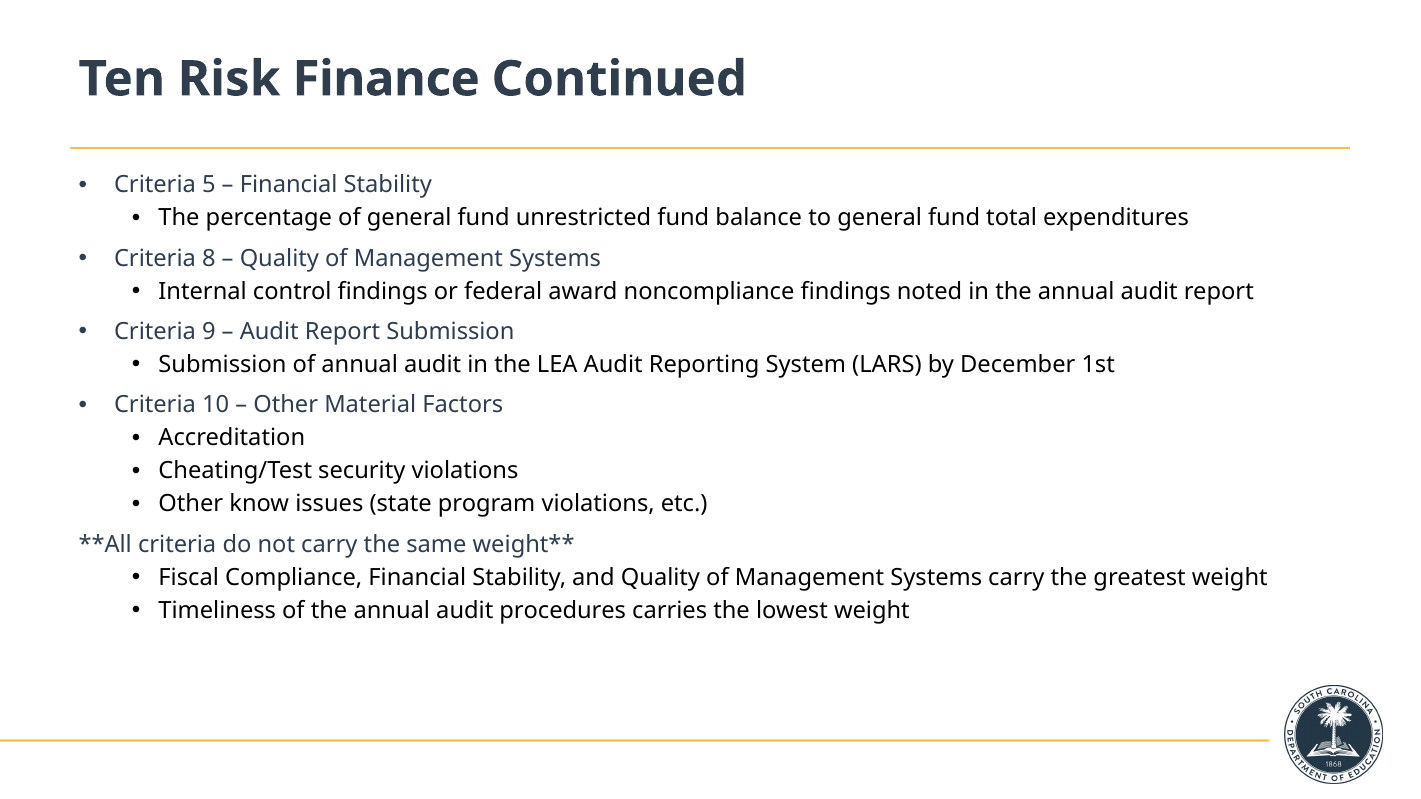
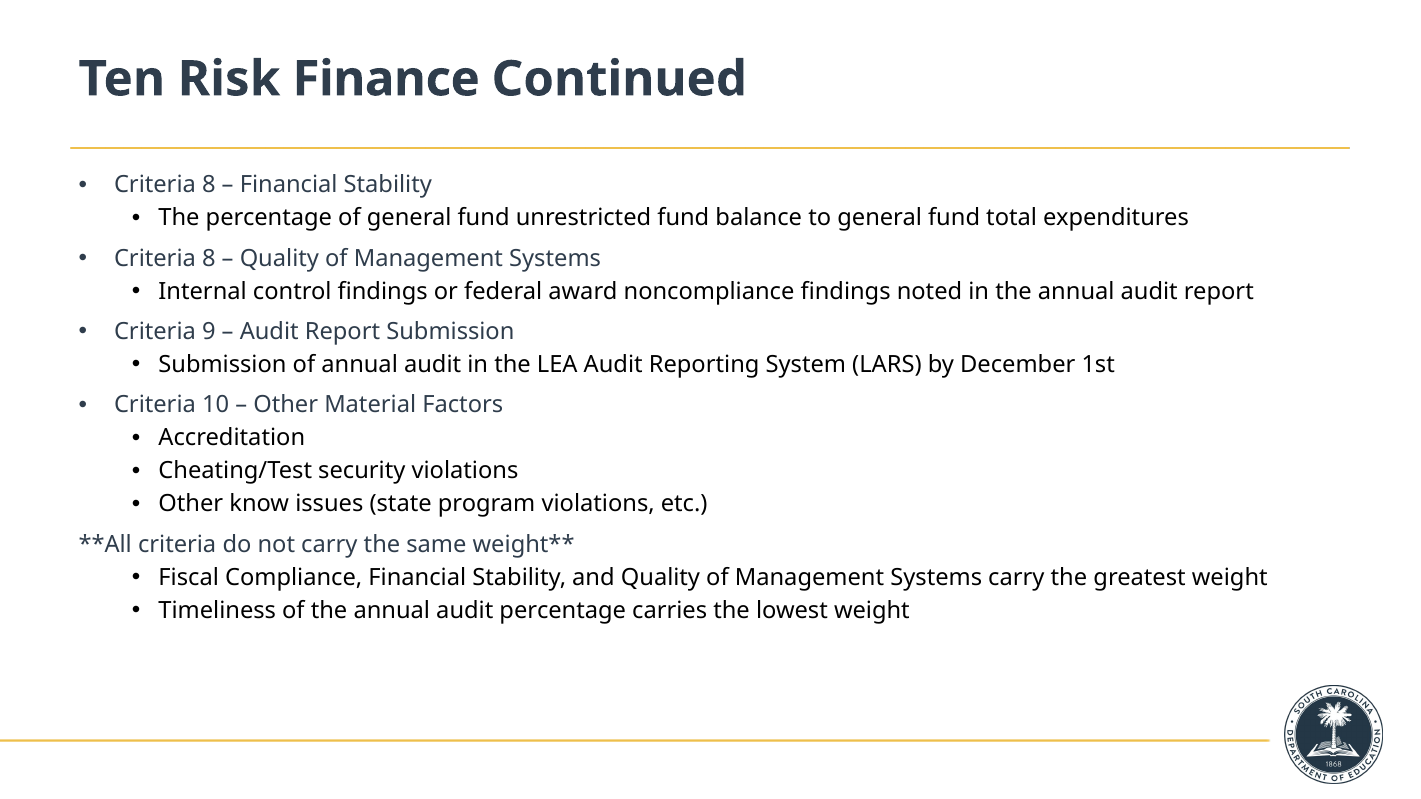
5: 5 -> 8 (209, 185)
audit procedures: procedures -> percentage (563, 611)
